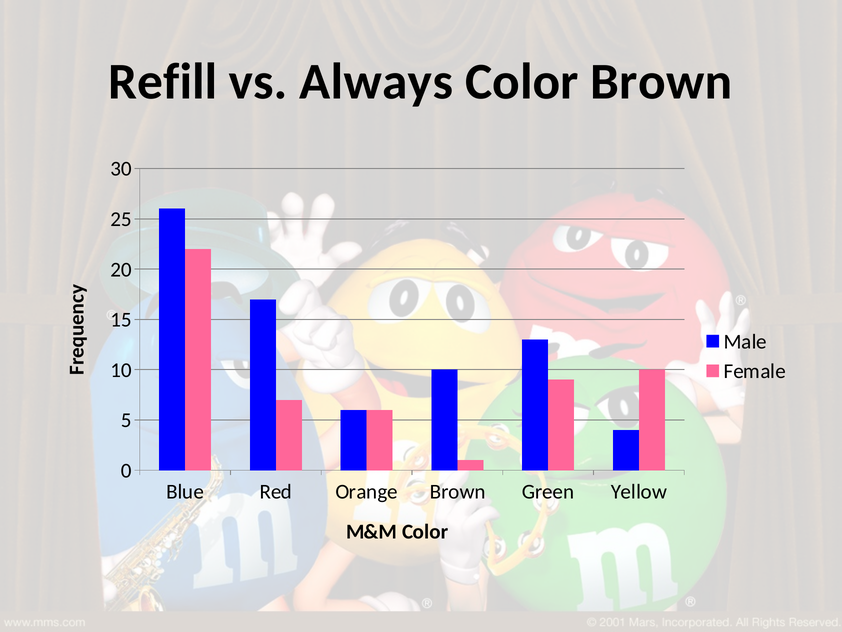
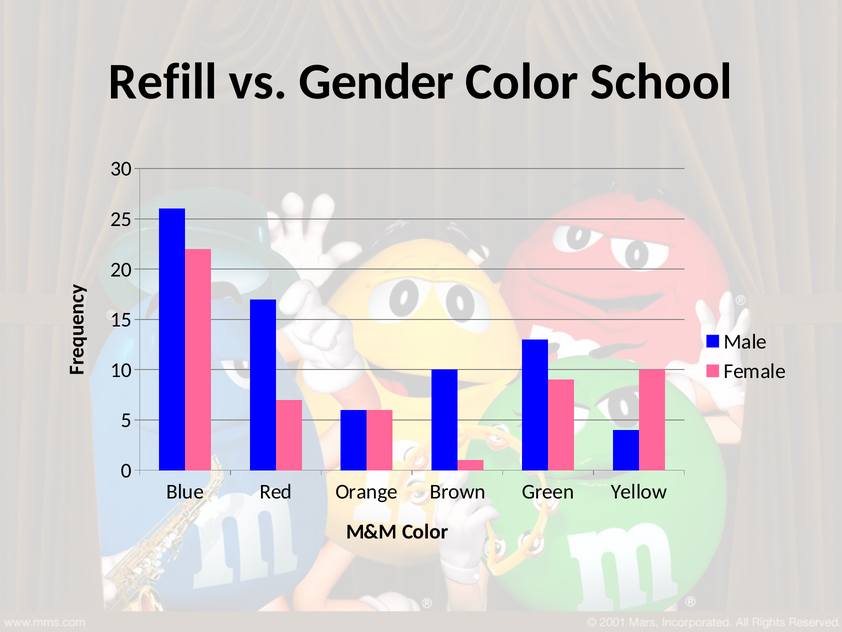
Always: Always -> Gender (377, 82)
Color Brown: Brown -> School (661, 82)
